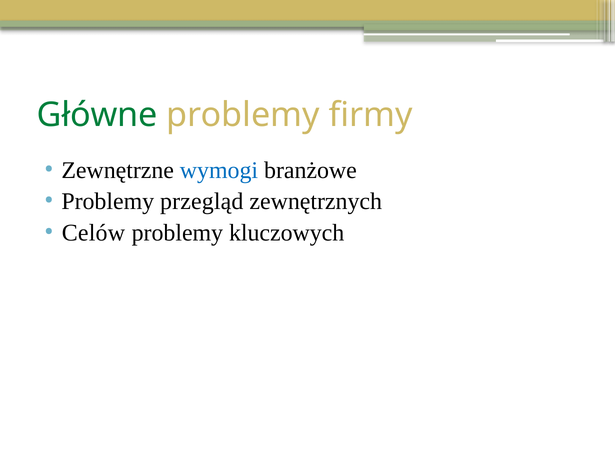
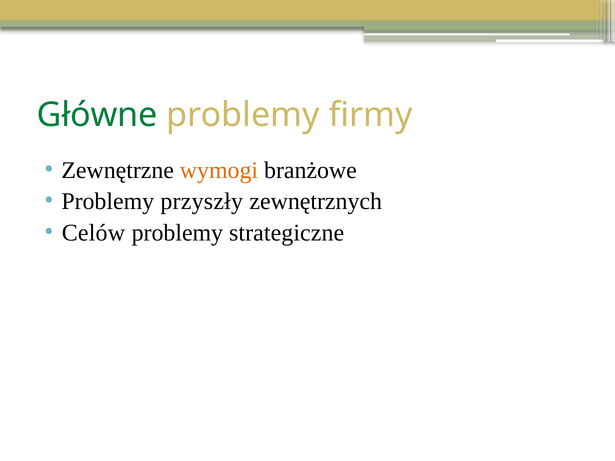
wymogi colour: blue -> orange (219, 170)
przegląd: przegląd -> przyszły (202, 202)
kluczowych: kluczowych -> strategiczne (287, 233)
